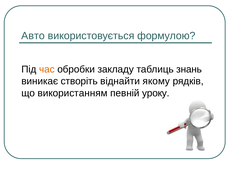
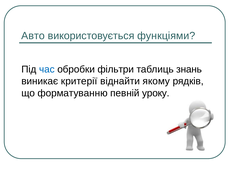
формулою: формулою -> функціями (166, 36)
час colour: orange -> blue (47, 69)
закладу: закладу -> фільтри (116, 69)
створіть: створіть -> критерії (79, 81)
використанням: використанням -> форматуванню (73, 93)
